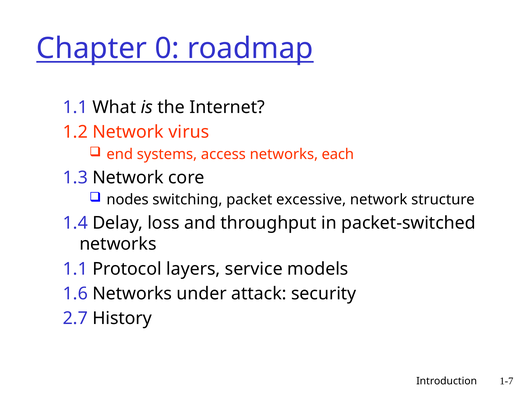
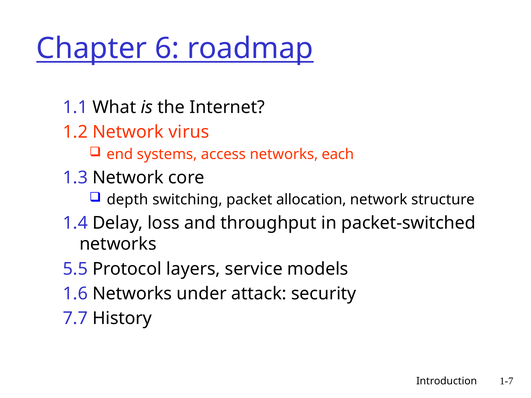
0: 0 -> 6 (167, 49)
nodes: nodes -> depth (127, 200)
excessive: excessive -> allocation (311, 200)
1.1: 1.1 -> 5.5 (75, 269)
2.7: 2.7 -> 7.7 (75, 319)
